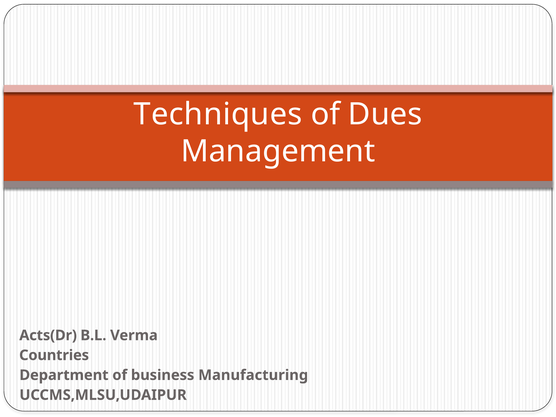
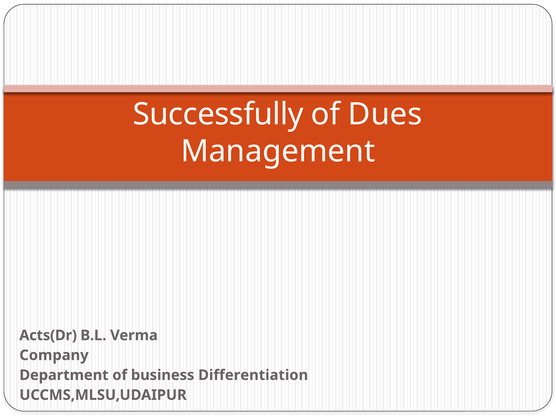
Techniques: Techniques -> Successfully (218, 114)
Countries: Countries -> Company (54, 355)
Manufacturing: Manufacturing -> Differentiation (253, 375)
